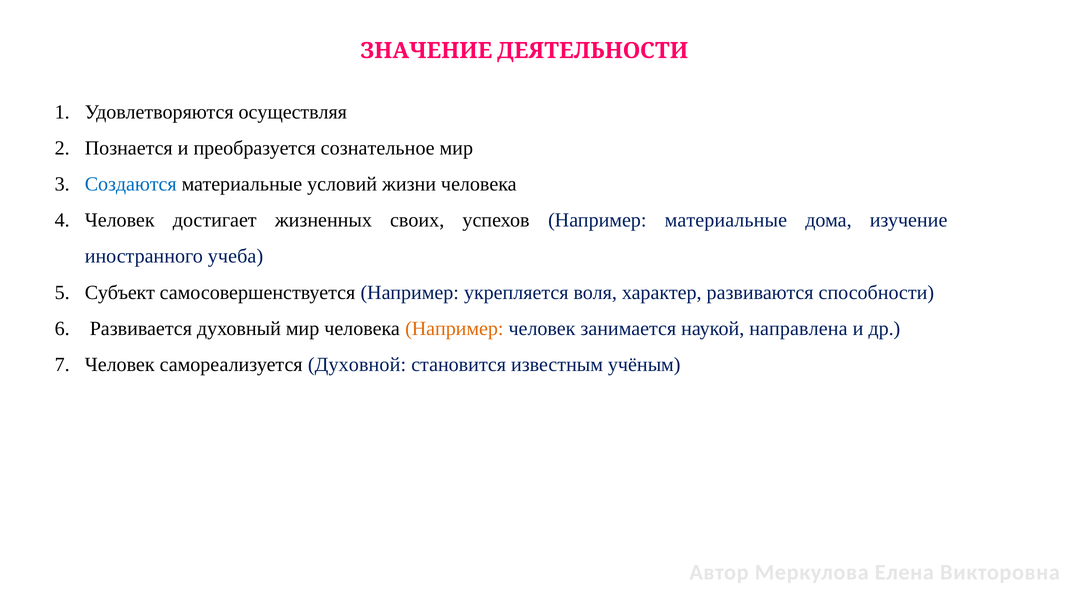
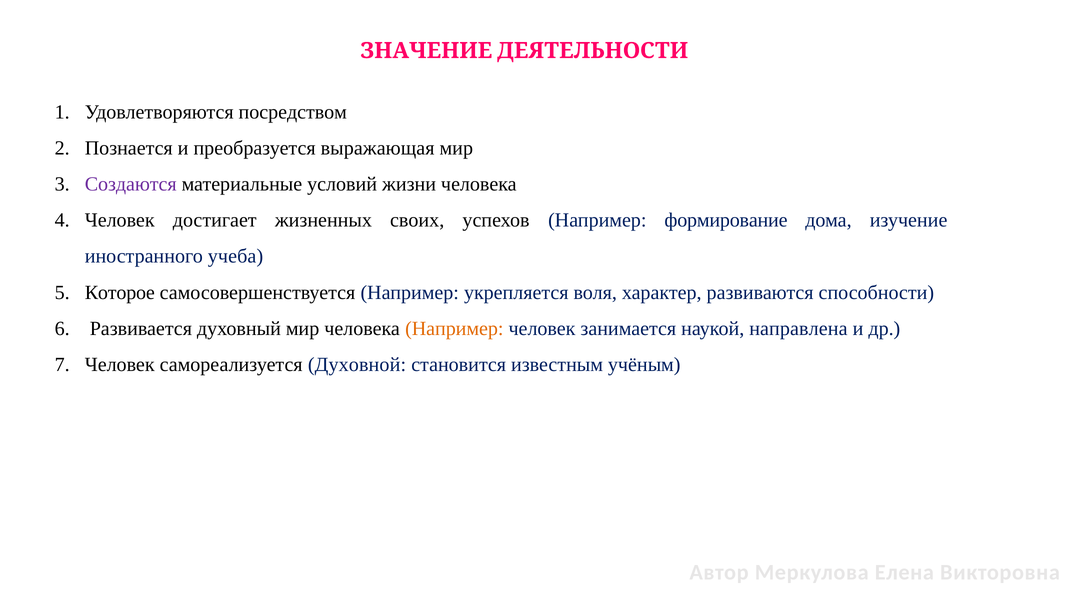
осуществляя: осуществляя -> посредством (293, 112)
сознательное: сознательное -> выражающая (378, 148)
Создаются colour: blue -> purple (131, 184)
Например материальные: материальные -> формирование (726, 220)
Субъект: Субъект -> Которое (120, 292)
